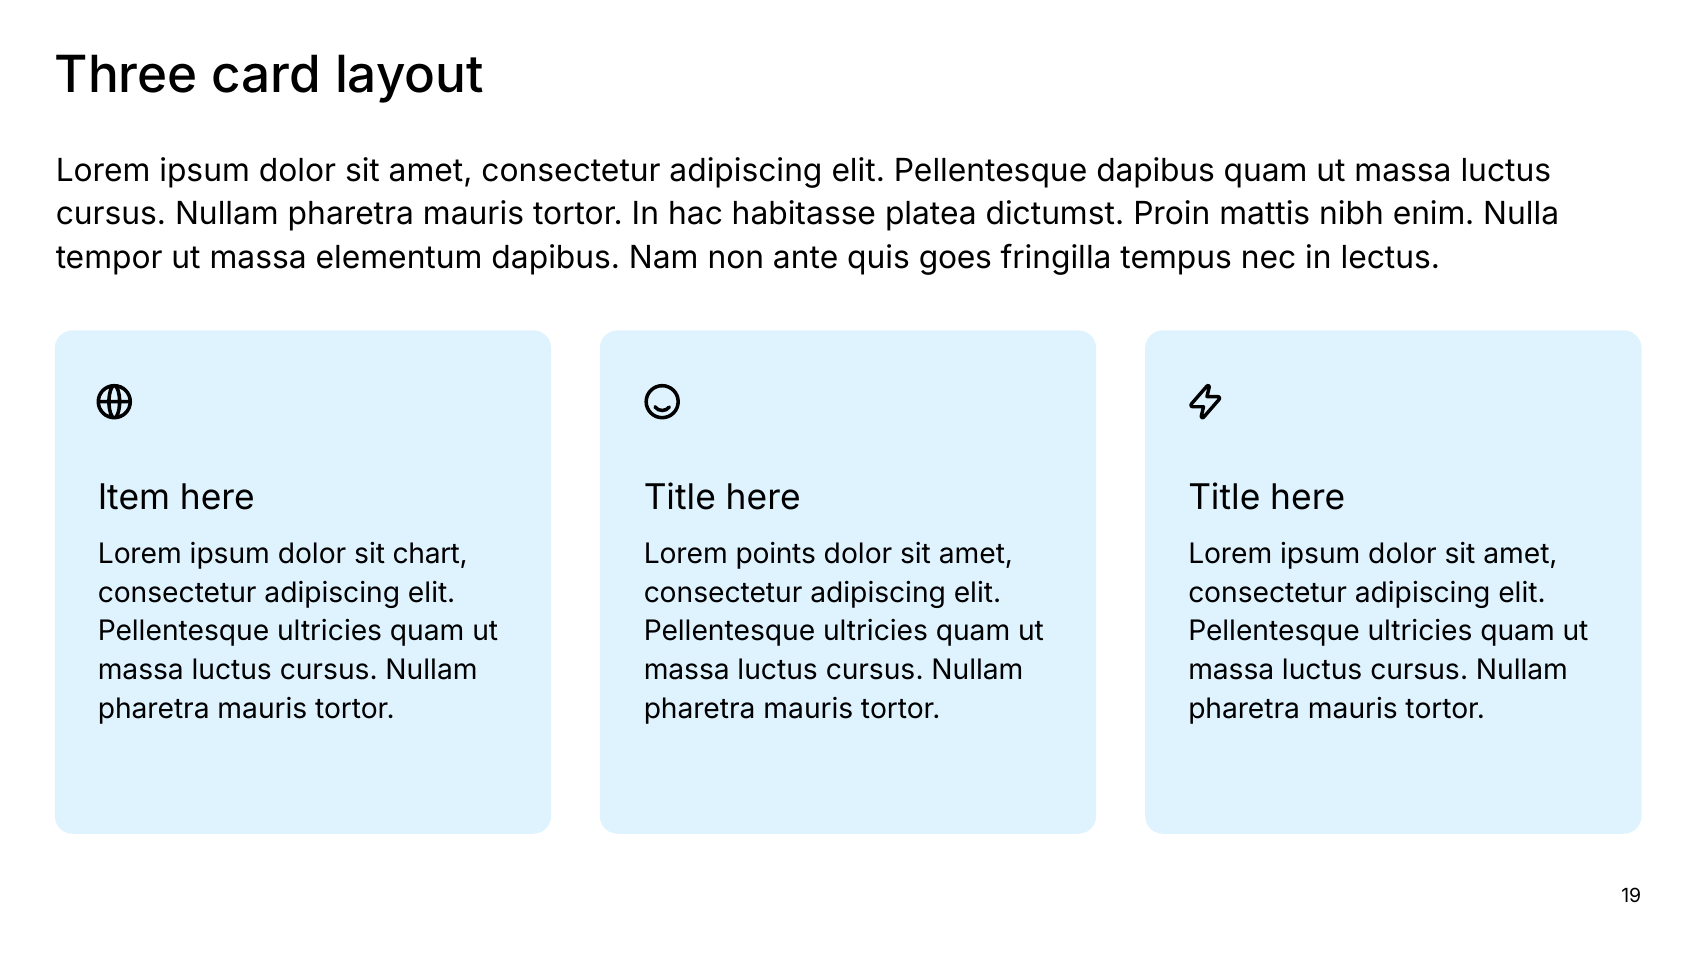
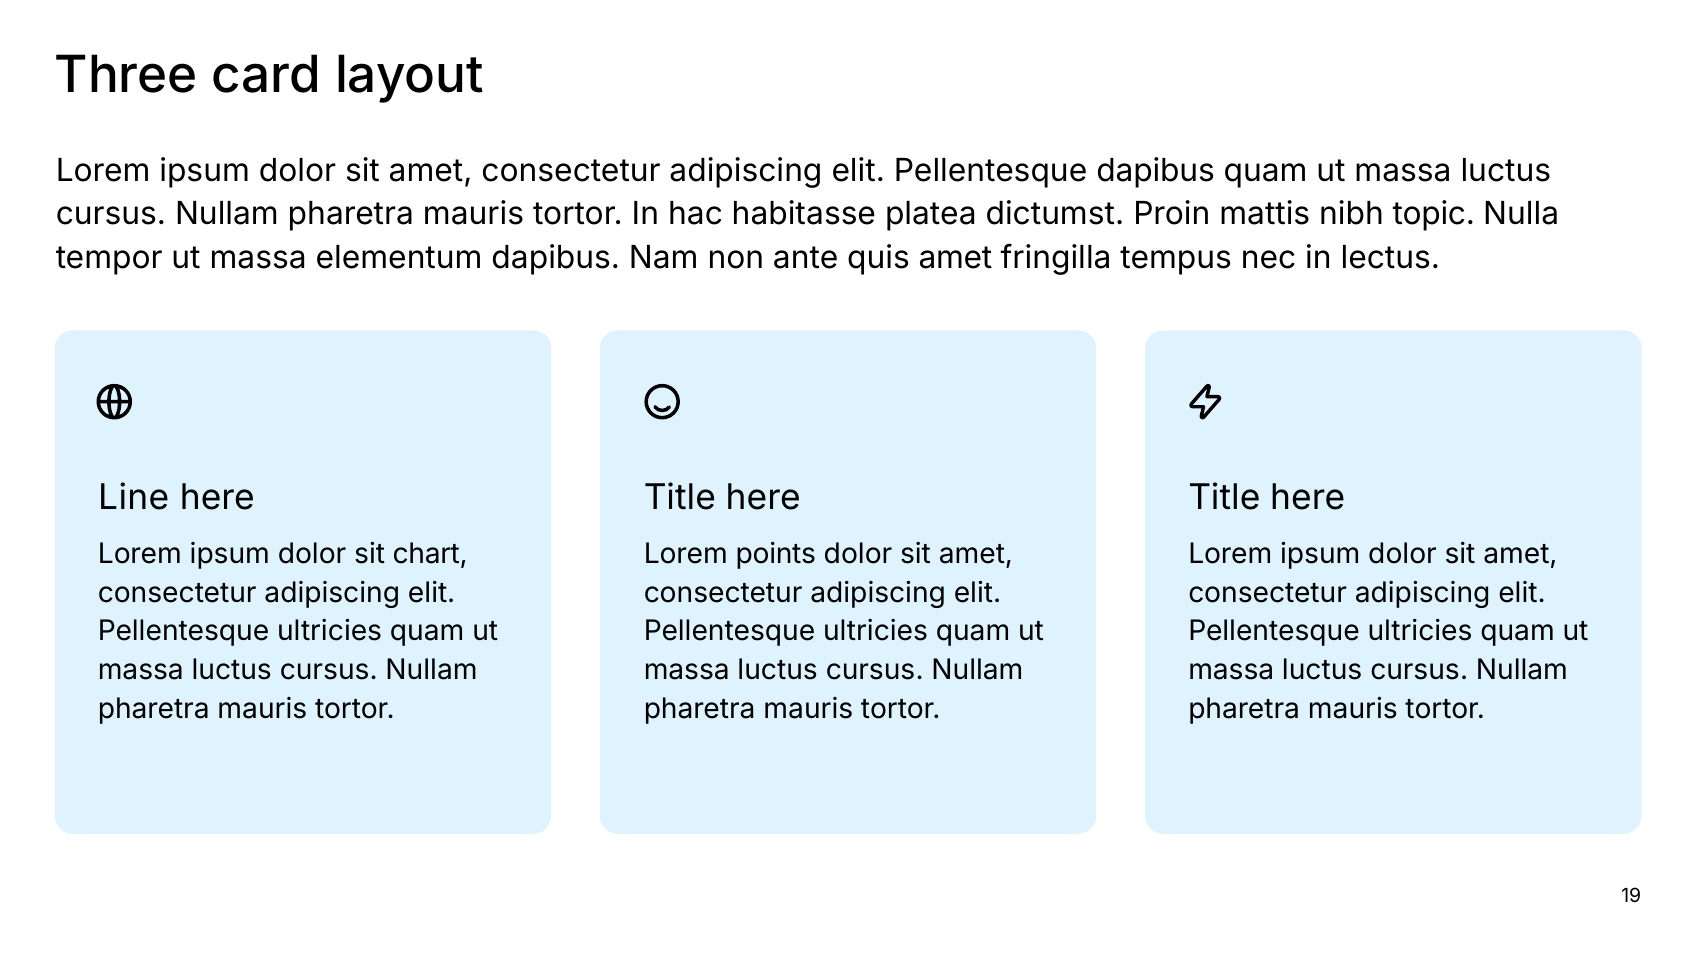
enim: enim -> topic (1434, 214)
quis goes: goes -> amet (955, 258)
Item: Item -> Line (134, 498)
